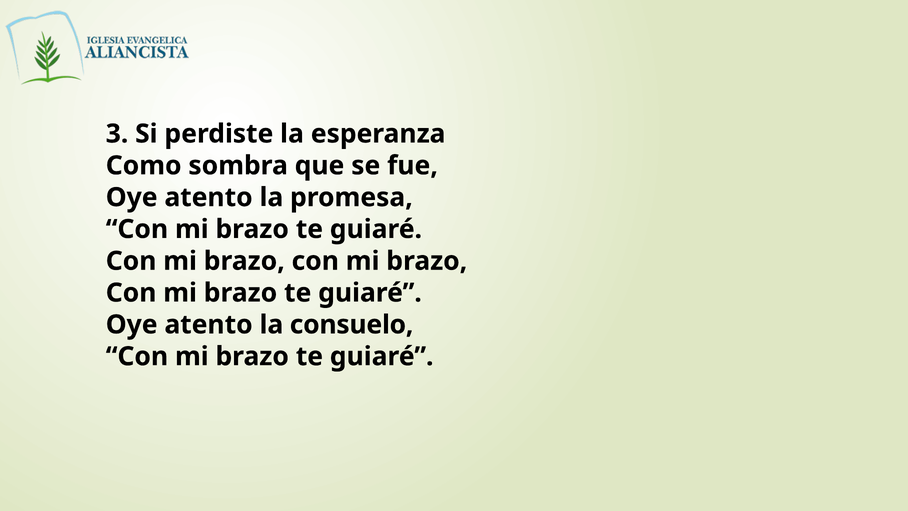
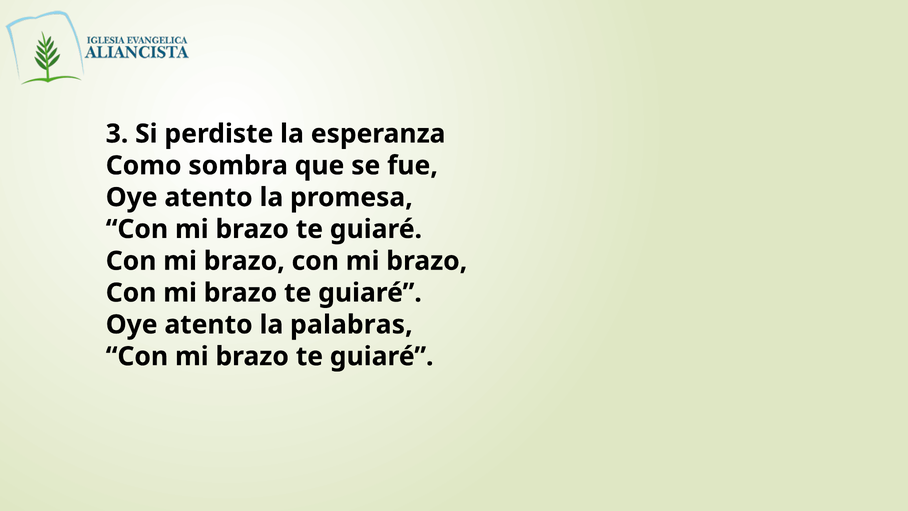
consuelo: consuelo -> palabras (351, 325)
